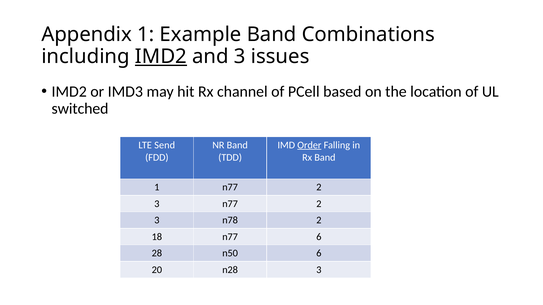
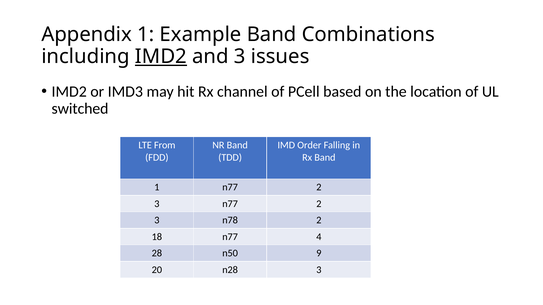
Send: Send -> From (165, 145)
Order underline: present -> none (309, 145)
n77 6: 6 -> 4 (319, 237)
n50 6: 6 -> 9 (319, 254)
